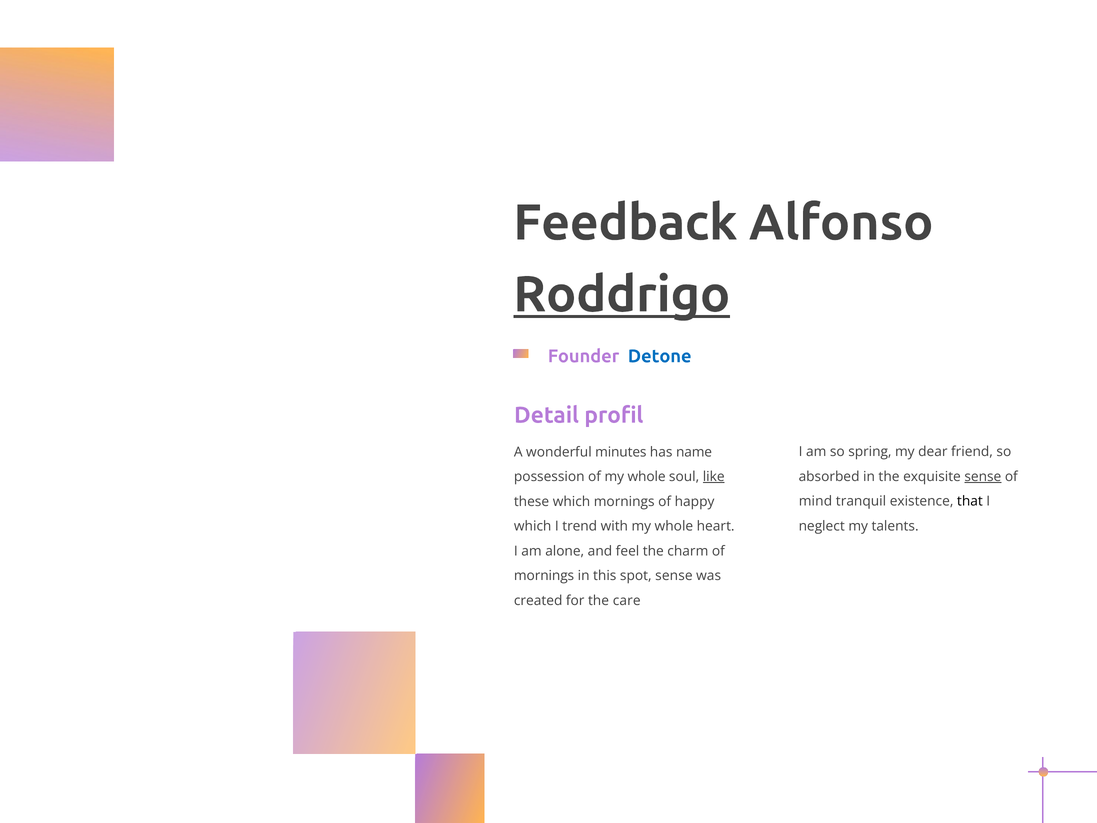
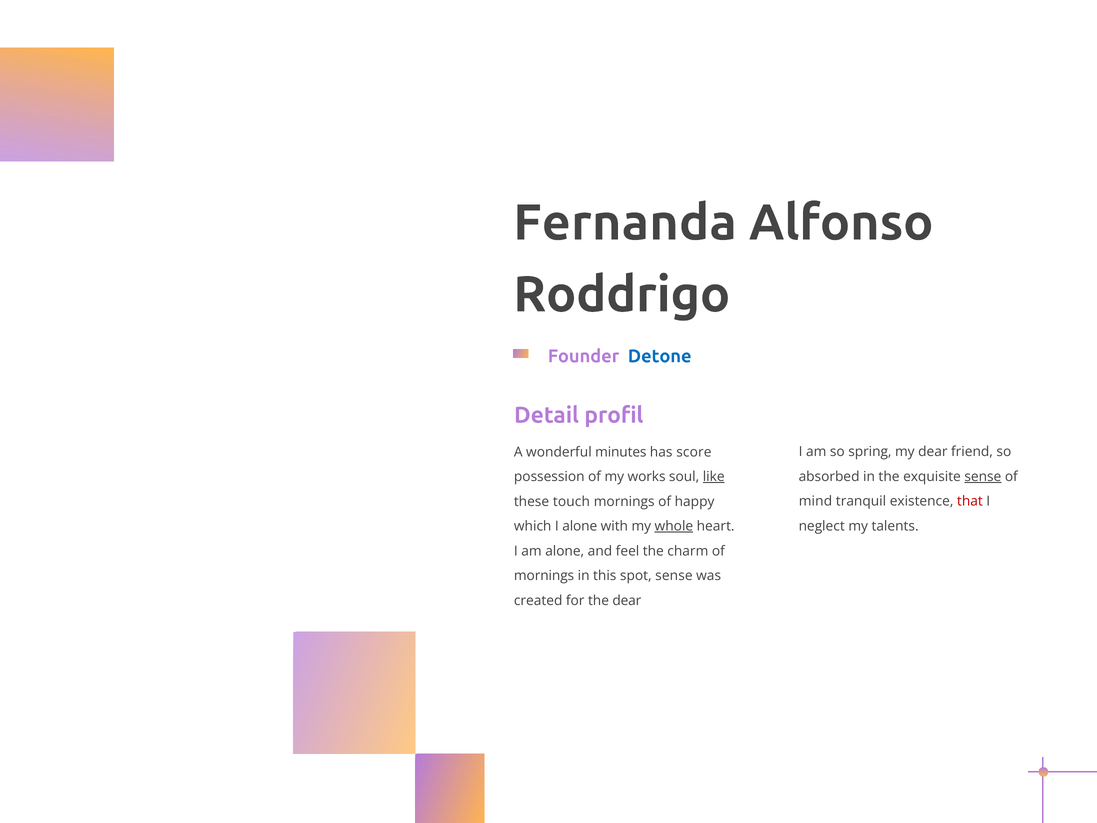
Feedback: Feedback -> Fernanda (625, 223)
Roddrigo underline: present -> none (622, 295)
name: name -> score (694, 452)
of my whole: whole -> works (647, 477)
that colour: black -> red (970, 501)
these which: which -> touch (571, 501)
I trend: trend -> alone (580, 526)
whole underline: none -> present (674, 526)
the care: care -> dear (627, 600)
